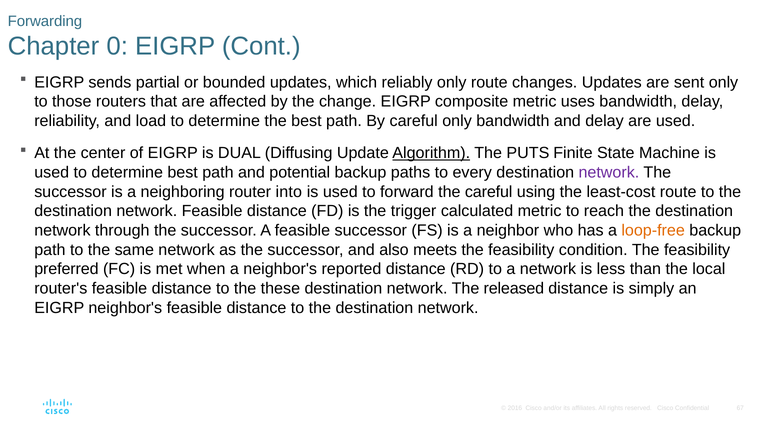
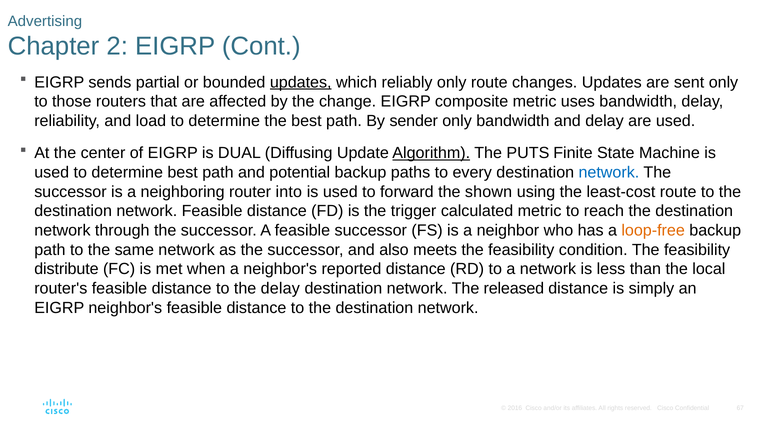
Forwarding: Forwarding -> Advertising (45, 21)
0: 0 -> 2 (117, 46)
updates underline: none -> present (301, 82)
By careful: careful -> sender (414, 121)
network colour: purple -> blue (609, 172)
the careful: careful -> shown (489, 192)
preferred: preferred -> distribute (66, 269)
the these: these -> delay (280, 288)
